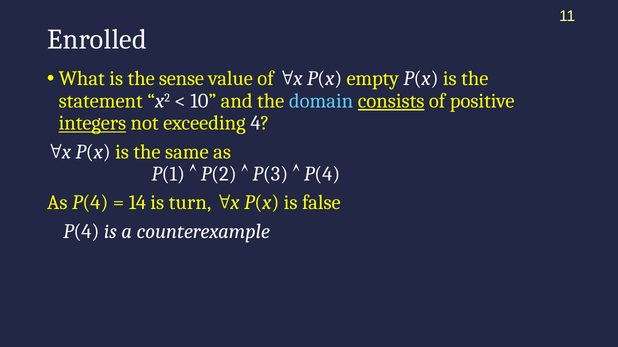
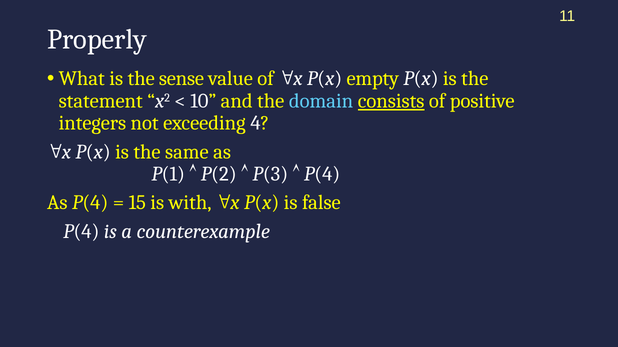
Enrolled: Enrolled -> Properly (97, 40)
integers underline: present -> none (92, 123)
14: 14 -> 15 (137, 203)
turn: turn -> with (190, 203)
